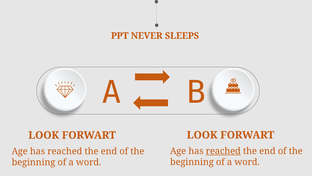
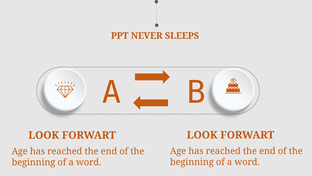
reached underline: present -> none (223, 151)
